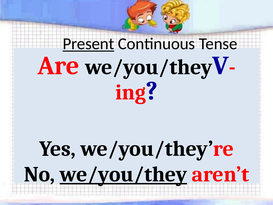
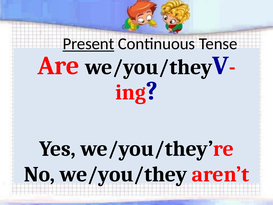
we/you/they underline: present -> none (123, 174)
